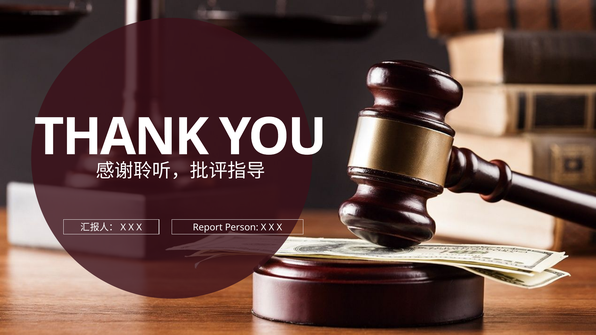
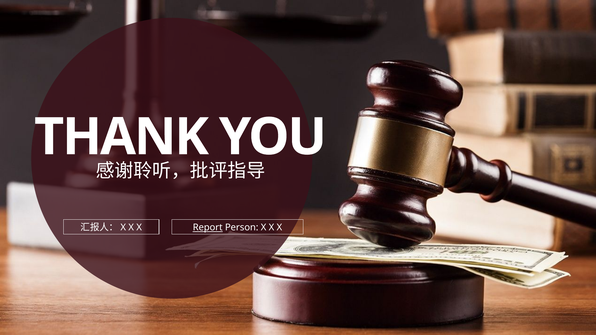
Report underline: none -> present (208, 228)
